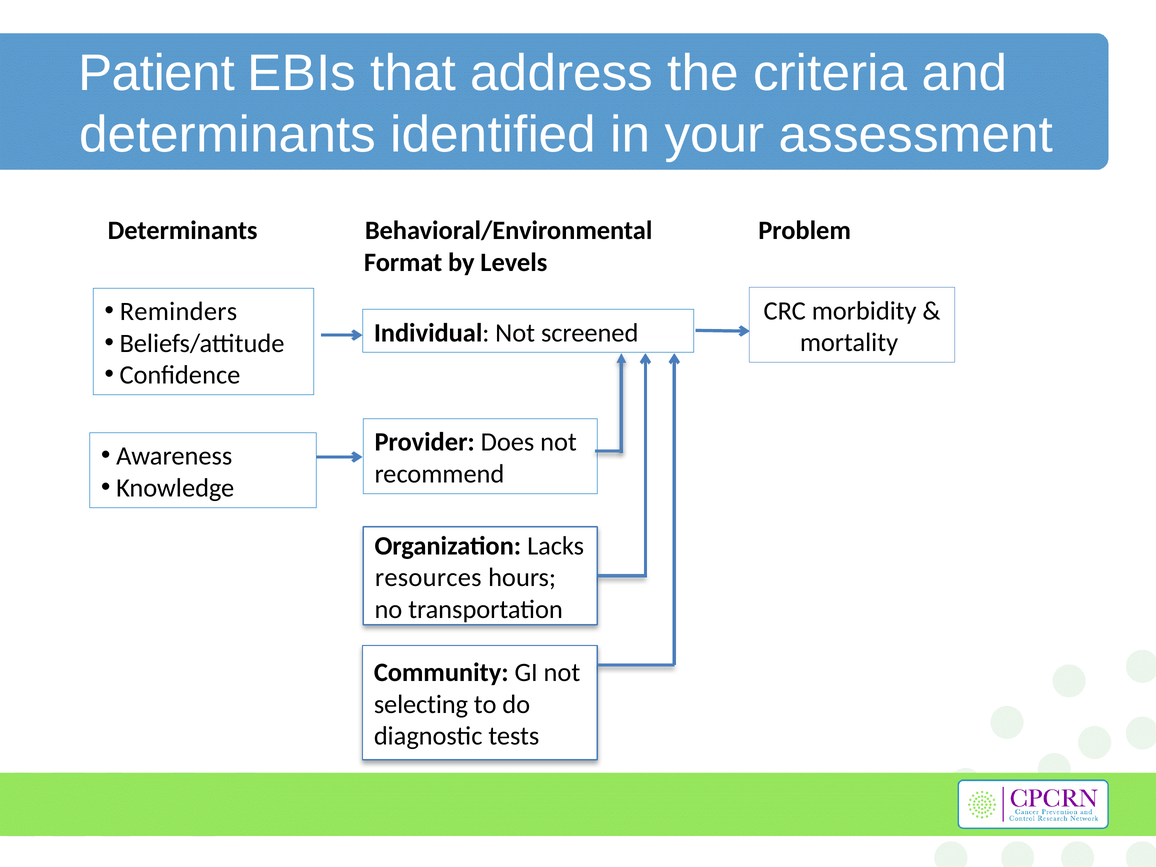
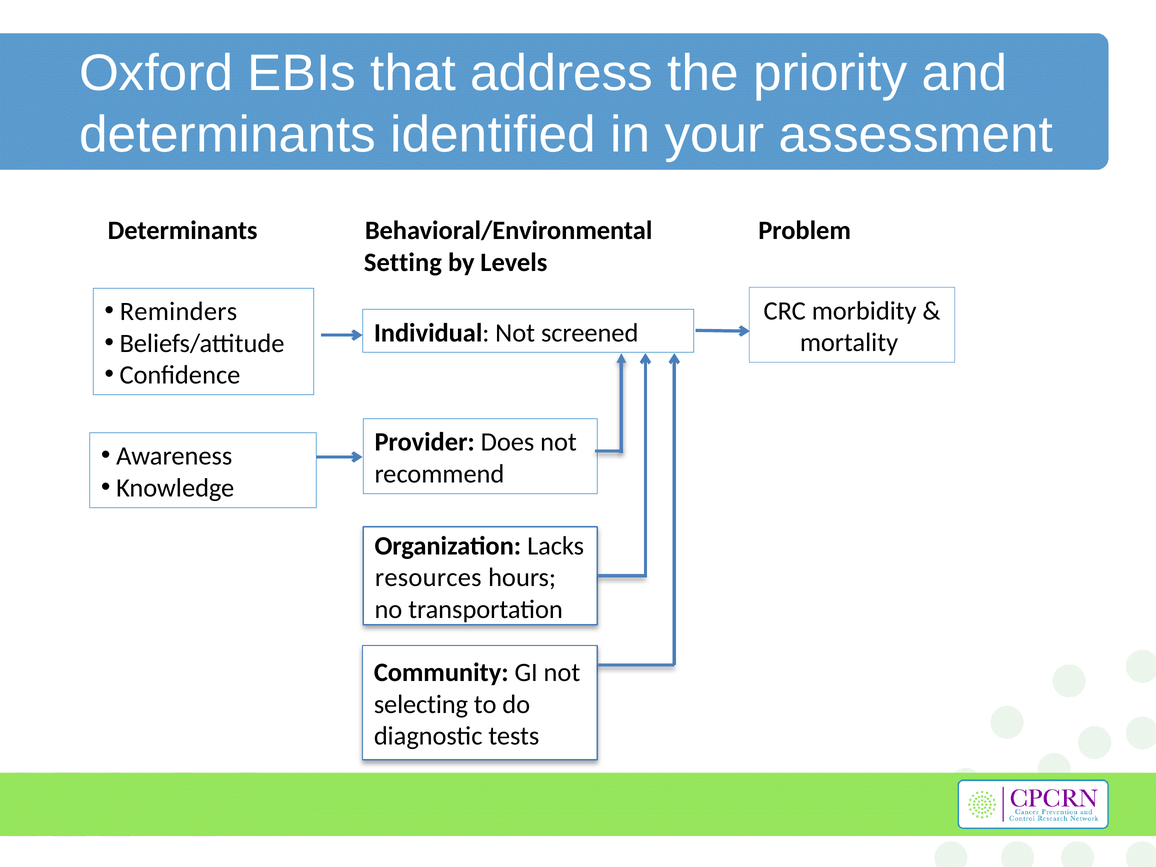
Patient: Patient -> Oxford (156, 73)
criteria: criteria -> priority (830, 73)
Format: Format -> Setting (403, 262)
